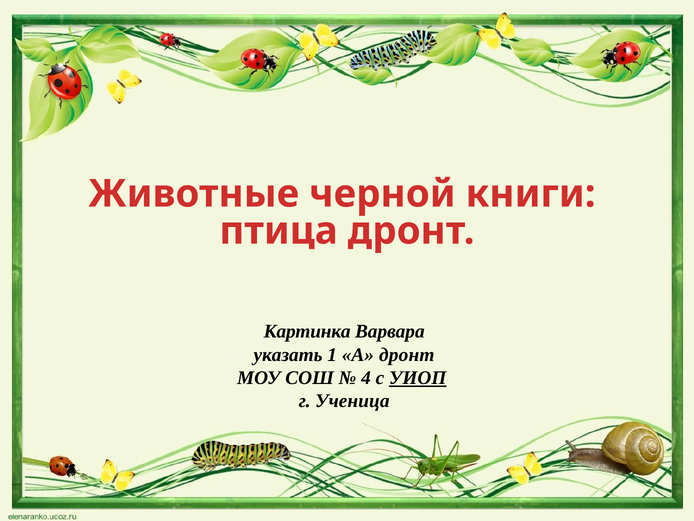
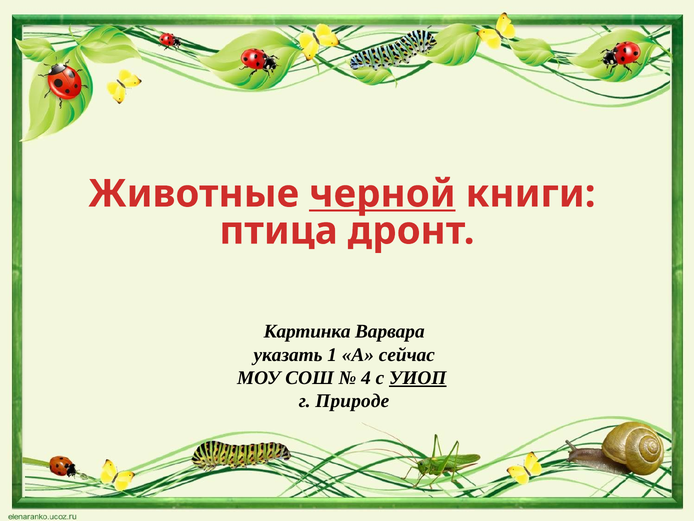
черной underline: none -> present (382, 194)
А дронт: дронт -> сейчас (407, 354)
Ученица: Ученица -> Природе (352, 401)
